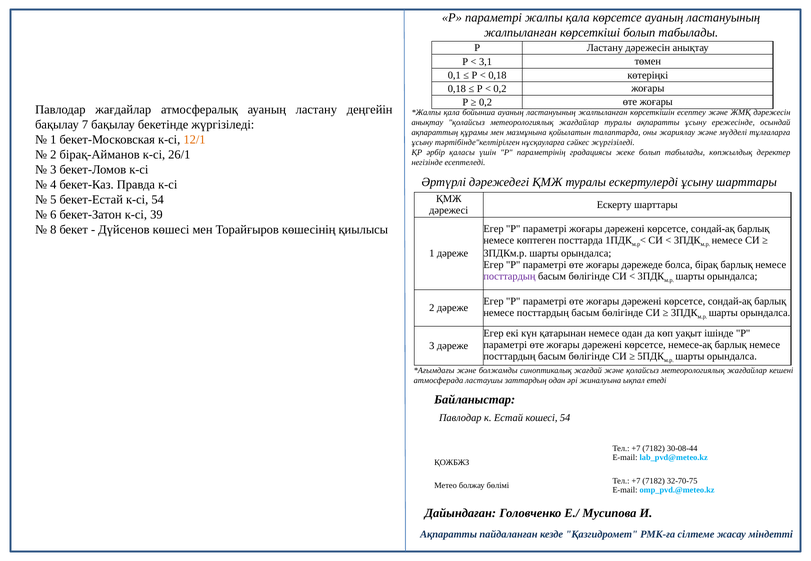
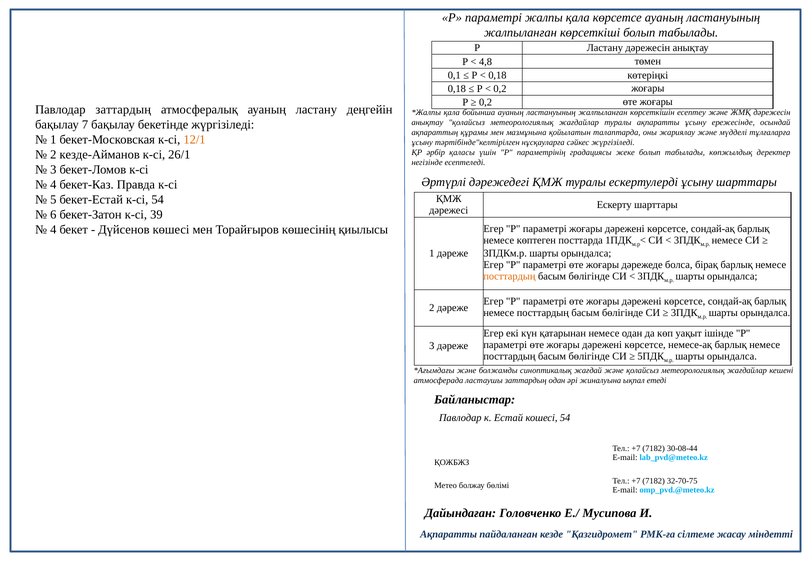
3,1: 3,1 -> 4,8 (486, 62)
Павлодар жағдайлар: жағдайлар -> заттардың (123, 110)
бірақ-Айманов: бірақ-Айманов -> кезде-Айманов (100, 155)
8: 8 -> 4 (53, 230)
посттардың colour: purple -> orange (509, 277)
